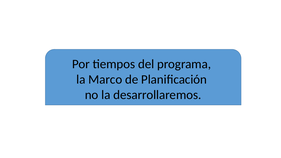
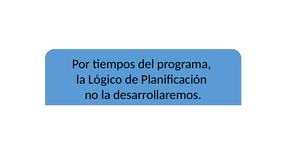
Marco: Marco -> Lógico (105, 79)
